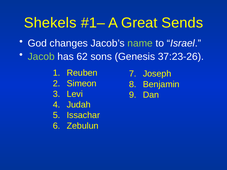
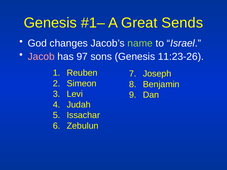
Shekels: Shekels -> Genesis (50, 23)
Jacob colour: light green -> pink (41, 57)
62: 62 -> 97 (82, 57)
37:23-26: 37:23-26 -> 11:23-26 (181, 57)
